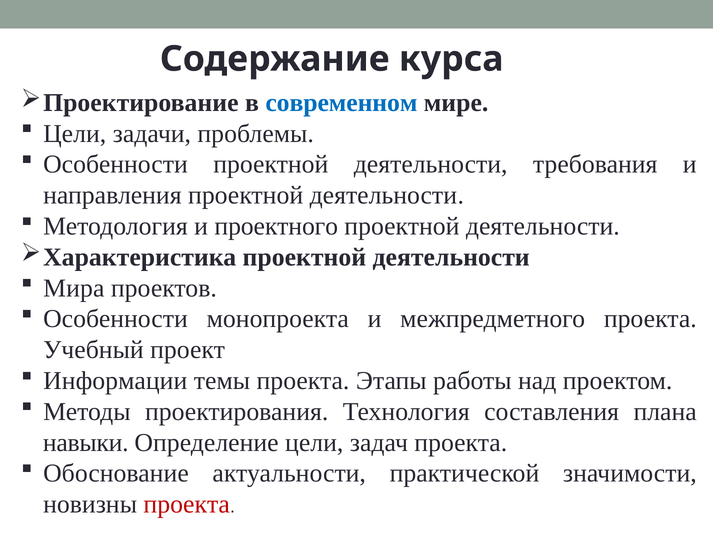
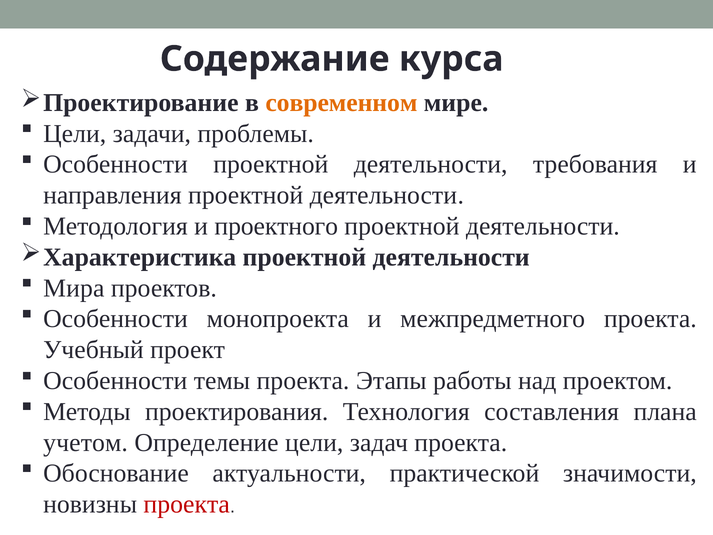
современном colour: blue -> orange (341, 103)
Информации: Информации -> Особенности (115, 381)
навыки: навыки -> учетом (86, 442)
